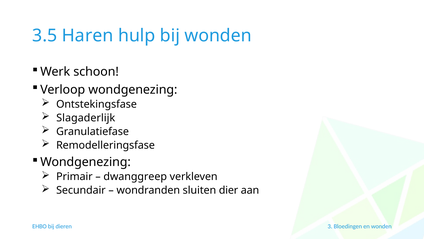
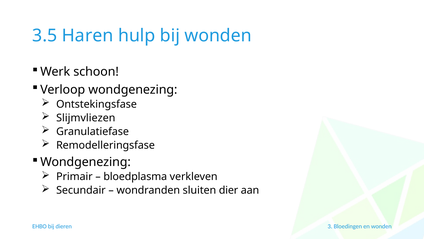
Slagaderlijk: Slagaderlijk -> Slijmvliezen (86, 118)
dwanggreep: dwanggreep -> bloedplasma (135, 176)
